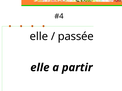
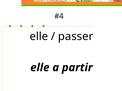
passée: passée -> passer (76, 37)
